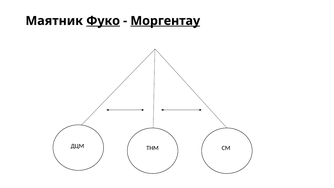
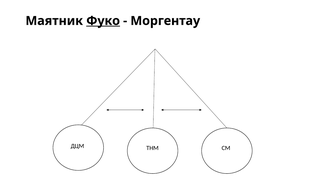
Моргентау underline: present -> none (165, 21)
